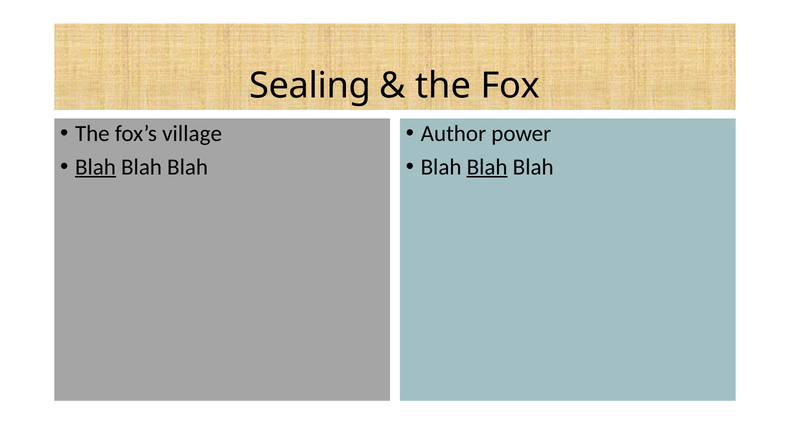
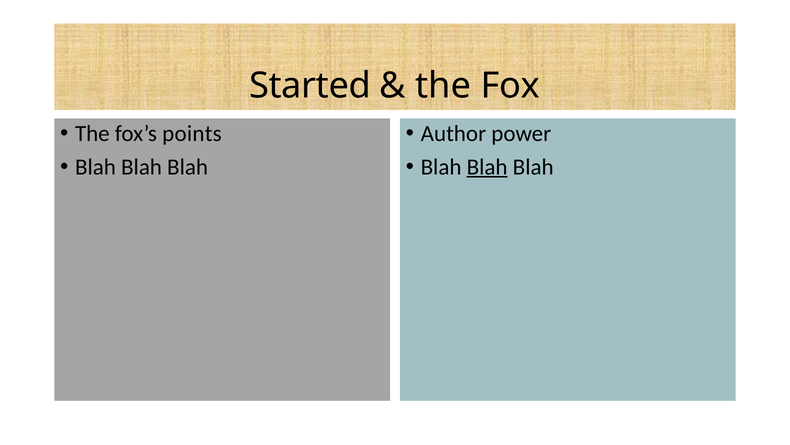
Sealing: Sealing -> Started (310, 86)
village: village -> points (192, 134)
Blah underline: present -> none (95, 167)
